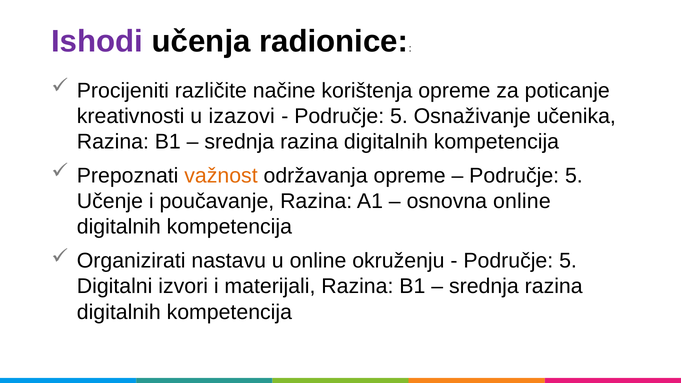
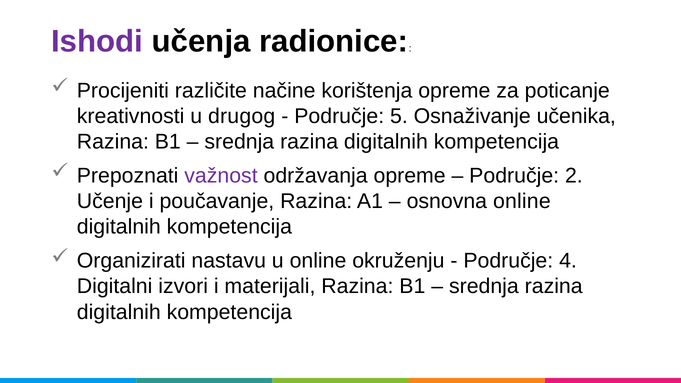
izazovi: izazovi -> drugog (242, 116)
važnost colour: orange -> purple (221, 176)
5: 5 -> 2 (574, 176)
5: 5 -> 4 (568, 261)
